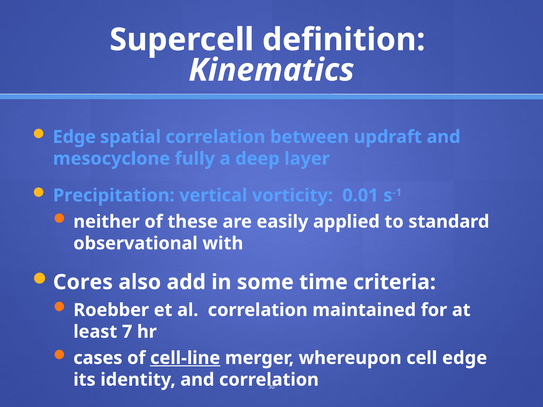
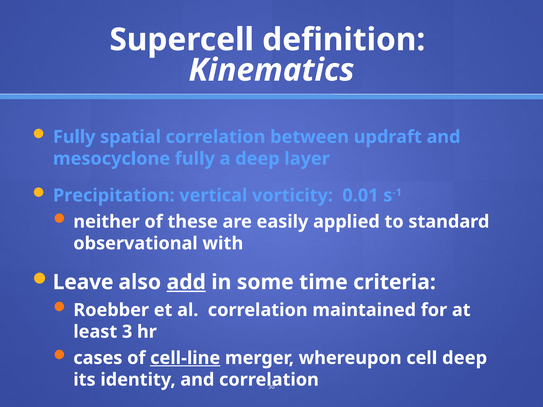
Edge: Edge -> Fully (74, 137)
Cores: Cores -> Leave (83, 282)
add underline: none -> present (186, 282)
7: 7 -> 3 (127, 332)
cell edge: edge -> deep (465, 358)
